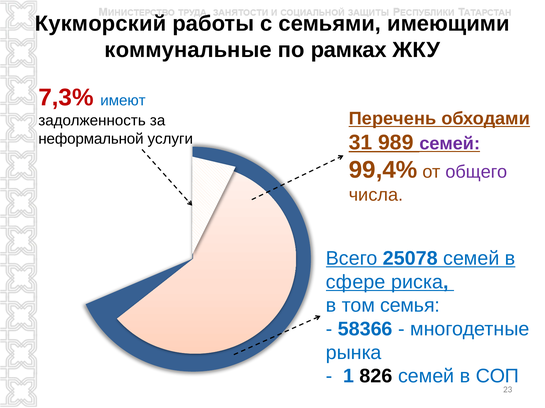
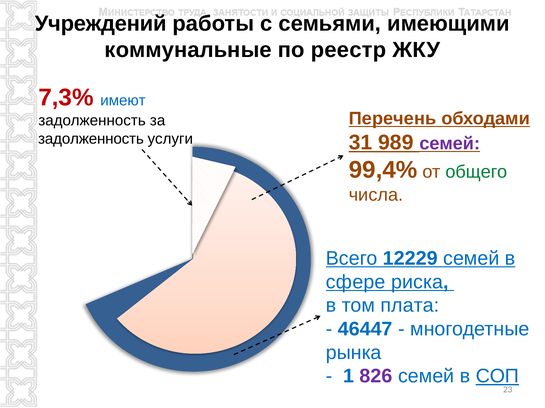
Кукморский: Кукморский -> Учреждений (101, 24)
рамках: рамках -> реестр (349, 50)
неформальной: неформальной -> задолженность (91, 139)
общего colour: purple -> green (477, 172)
25078: 25078 -> 12229 (410, 259)
семья: семья -> плата (410, 306)
58366: 58366 -> 46447 (365, 330)
826 colour: black -> purple (376, 377)
СОП underline: none -> present (497, 377)
